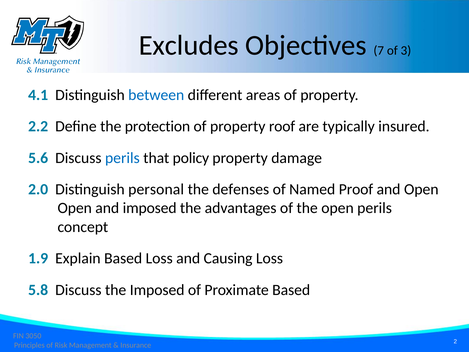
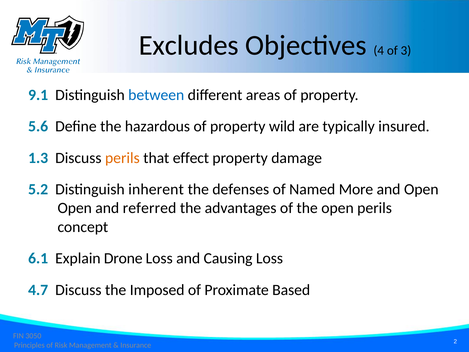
7: 7 -> 4 (379, 51)
4.1: 4.1 -> 9.1 (38, 95)
2.2: 2.2 -> 5.6 (38, 126)
protection: protection -> hazardous (157, 126)
roof: roof -> wild (282, 126)
5.6: 5.6 -> 1.3 (38, 158)
perils colour: blue -> orange (122, 158)
policy: policy -> effect (191, 158)
2.0: 2.0 -> 5.2 (38, 189)
personal: personal -> inherent (156, 189)
Proof: Proof -> More (356, 189)
and imposed: imposed -> referred (150, 208)
1.9: 1.9 -> 6.1 (38, 258)
Explain Based: Based -> Drone (123, 258)
5.8: 5.8 -> 4.7 (38, 290)
